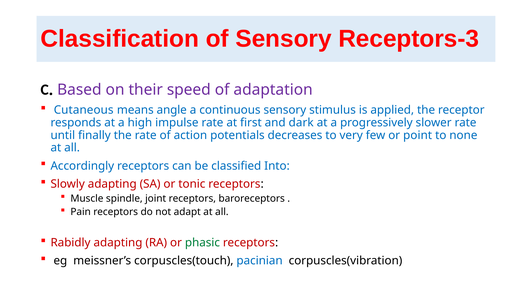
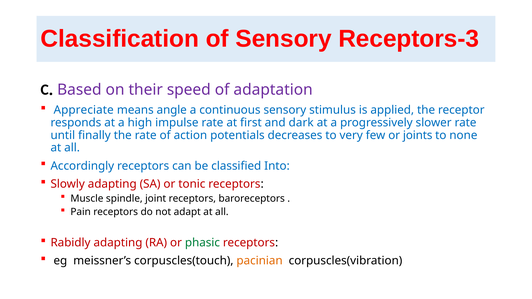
Cutaneous: Cutaneous -> Appreciate (84, 110)
point: point -> joints (418, 135)
pacinian colour: blue -> orange (260, 261)
